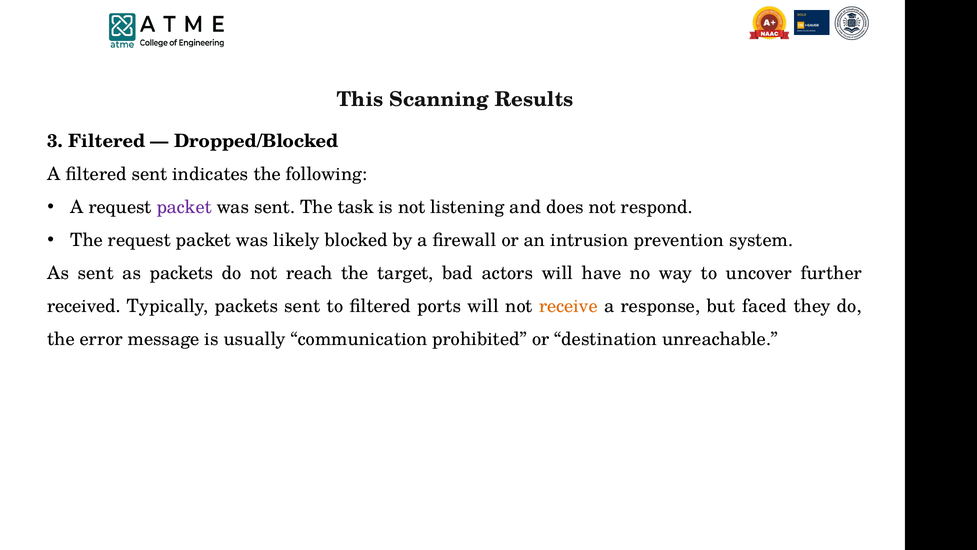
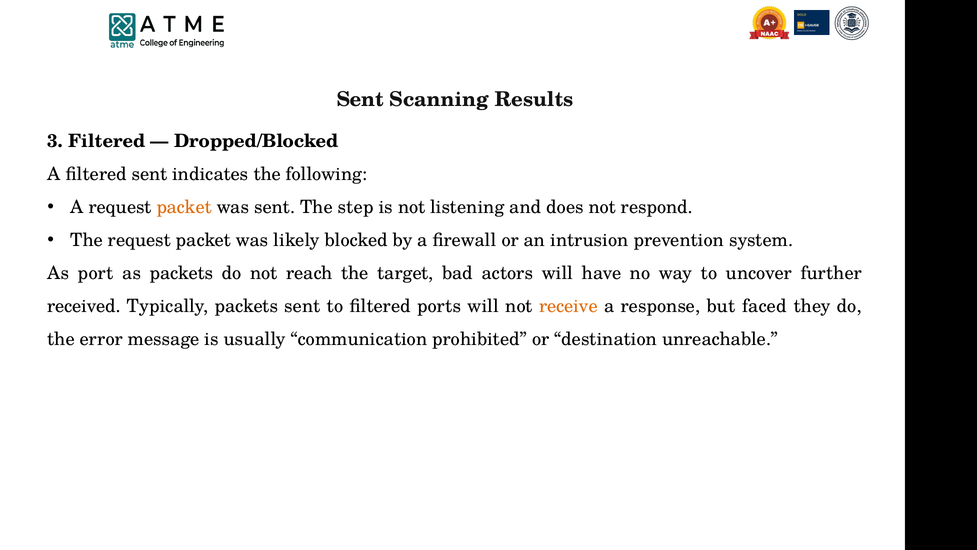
This: This -> Sent (360, 100)
packet colour: purple -> orange (184, 207)
task: task -> step (356, 207)
As sent: sent -> port (96, 273)
